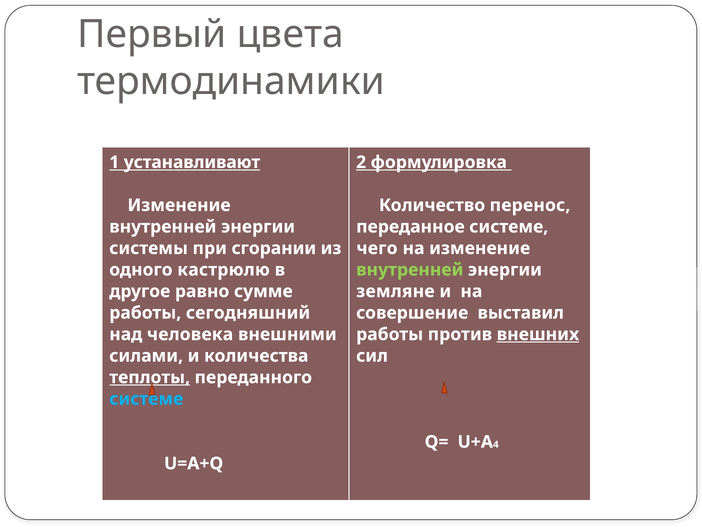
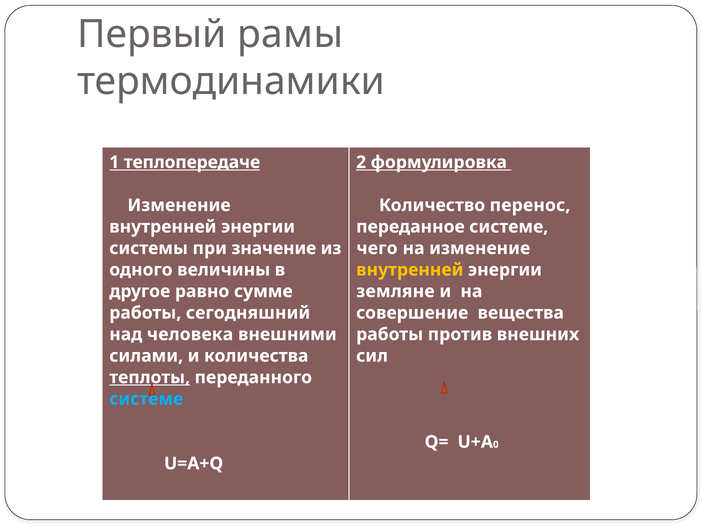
цвета: цвета -> рамы (290, 34)
устанавливают: устанавливают -> теплопередаче (192, 162)
сгорании: сгорании -> значение (274, 248)
кастрюлю: кастрюлю -> величины (224, 270)
внутренней colour: light green -> yellow (410, 270)
выставил: выставил -> вещества (521, 313)
внешних underline: present -> none (538, 334)
4: 4 -> 0 (496, 444)
